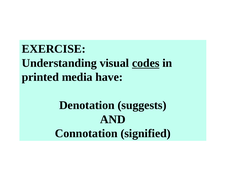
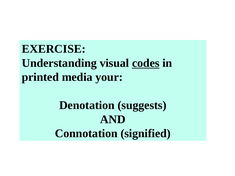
have: have -> your (109, 77)
